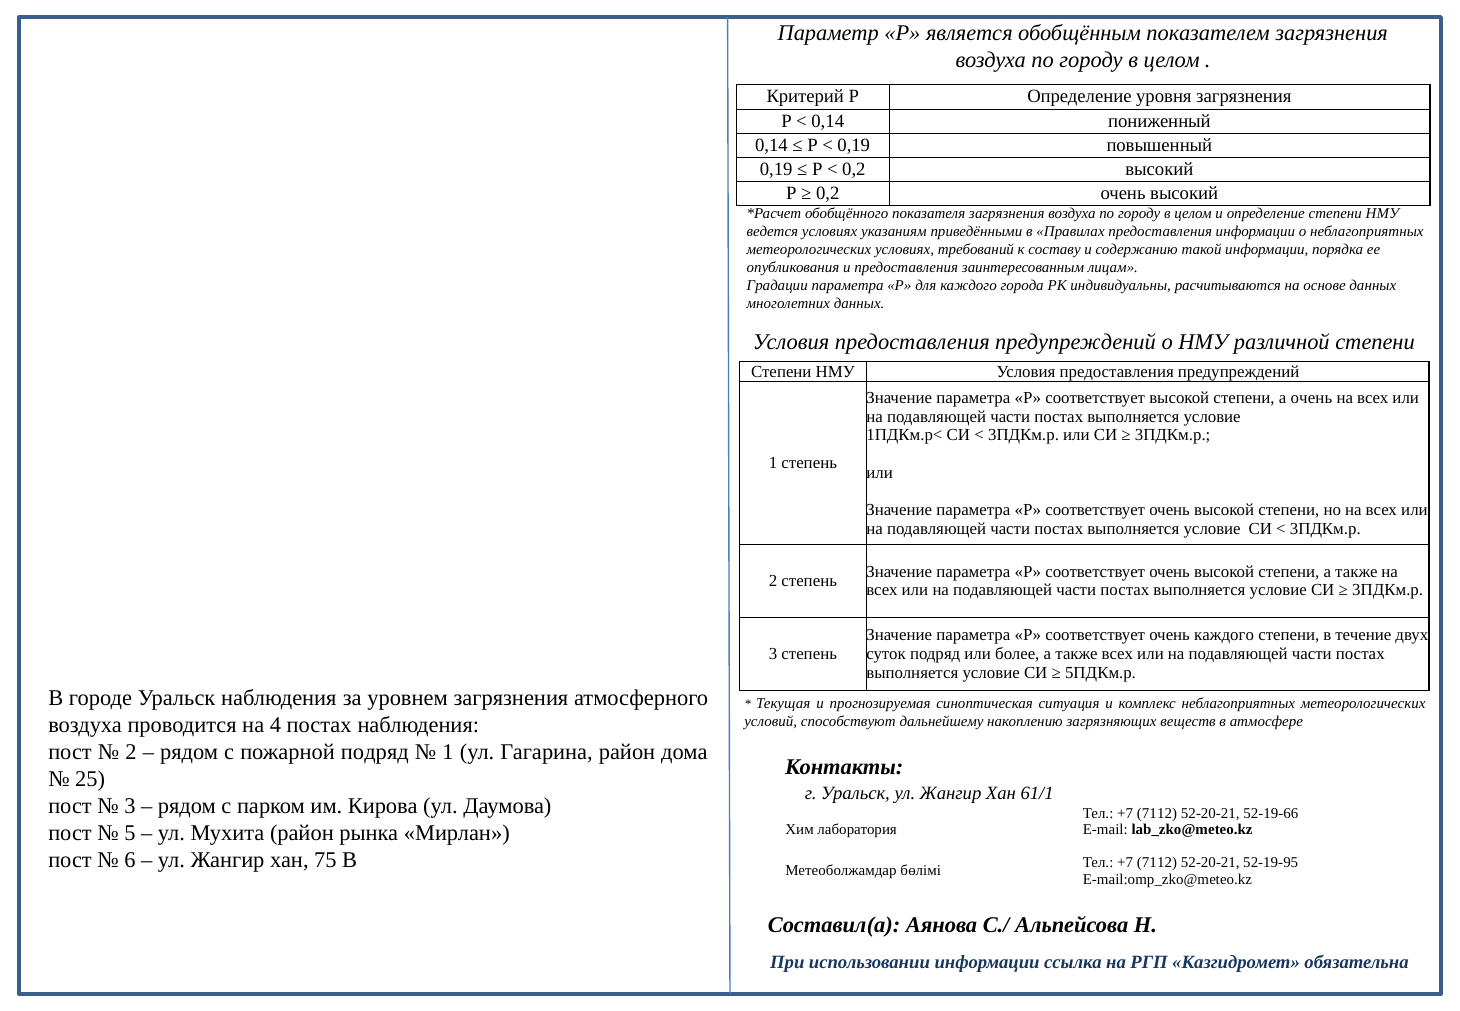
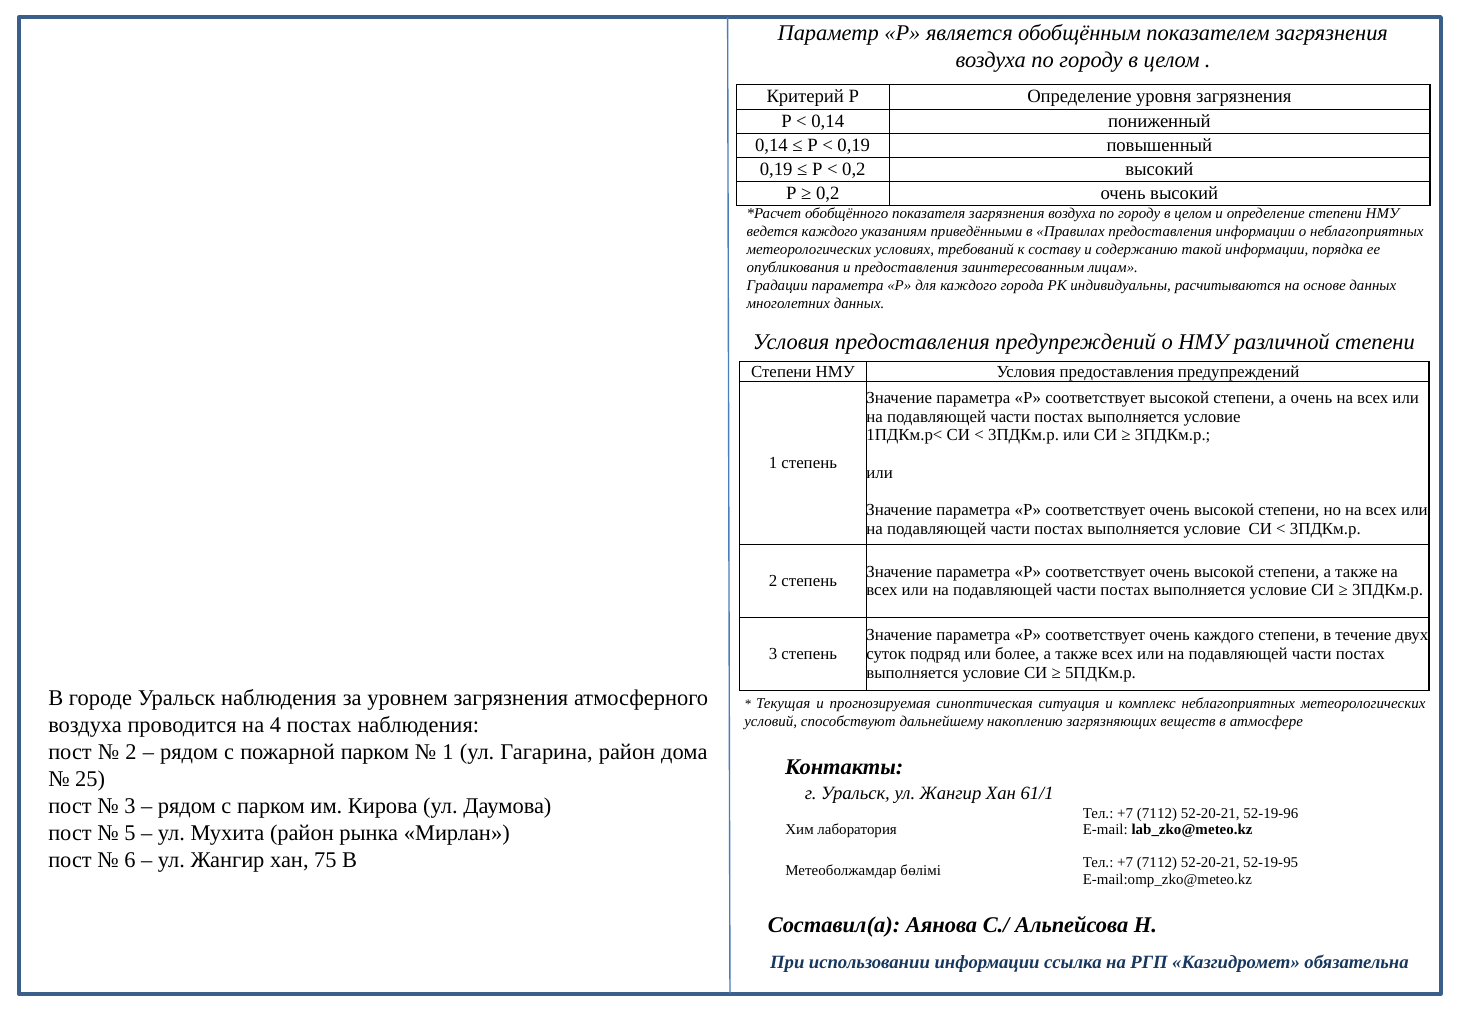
ведется условиях: условиях -> каждого (830, 232)
пожарной подряд: подряд -> парком (375, 752)
52-19-66: 52-19-66 -> 52-19-96 (1271, 813)
